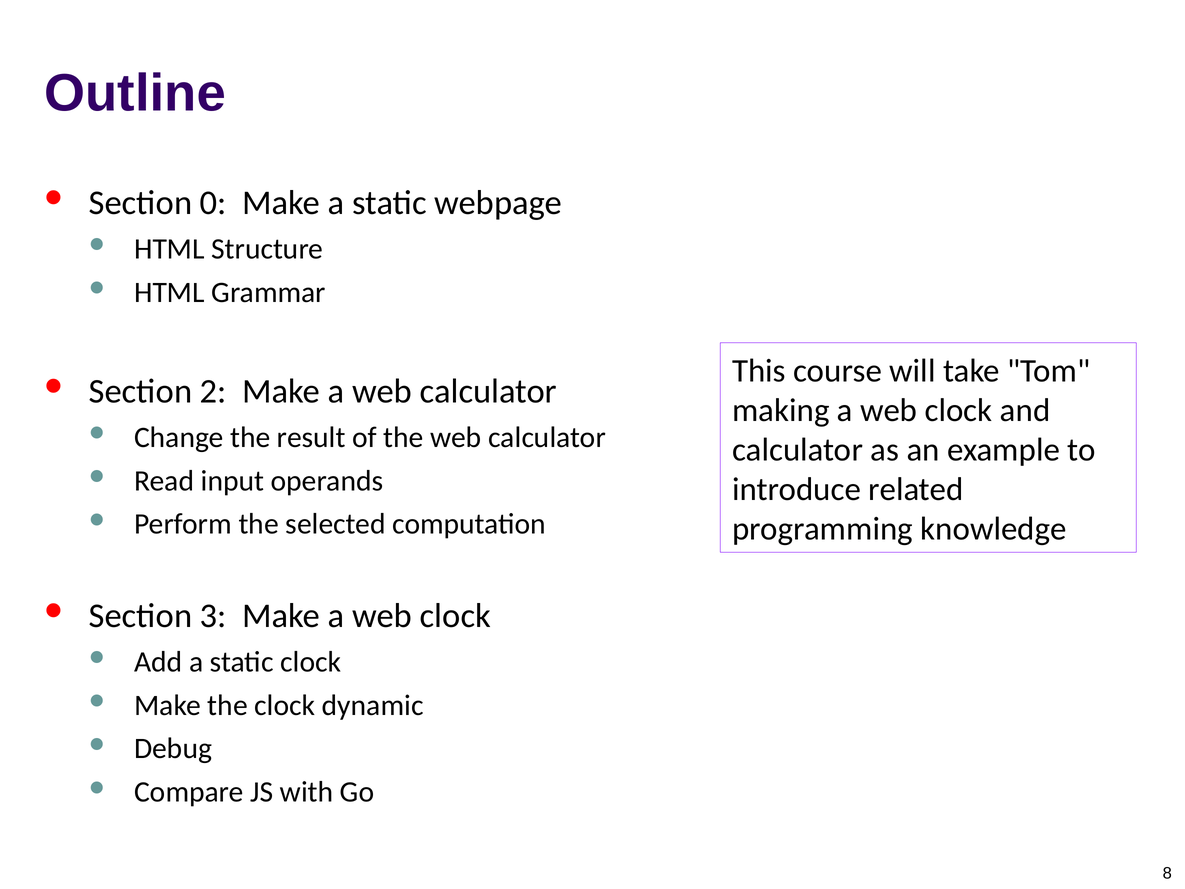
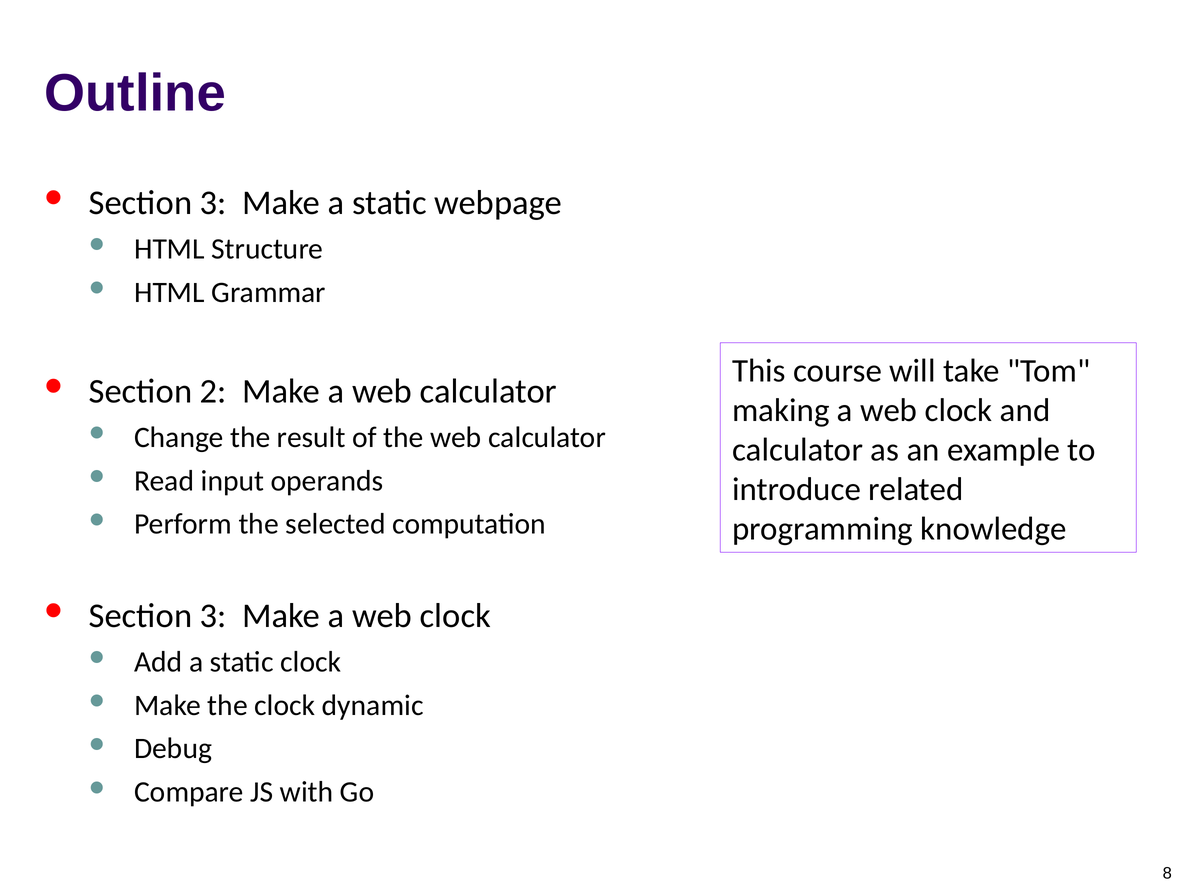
0: 0 -> 3 (213, 203)
